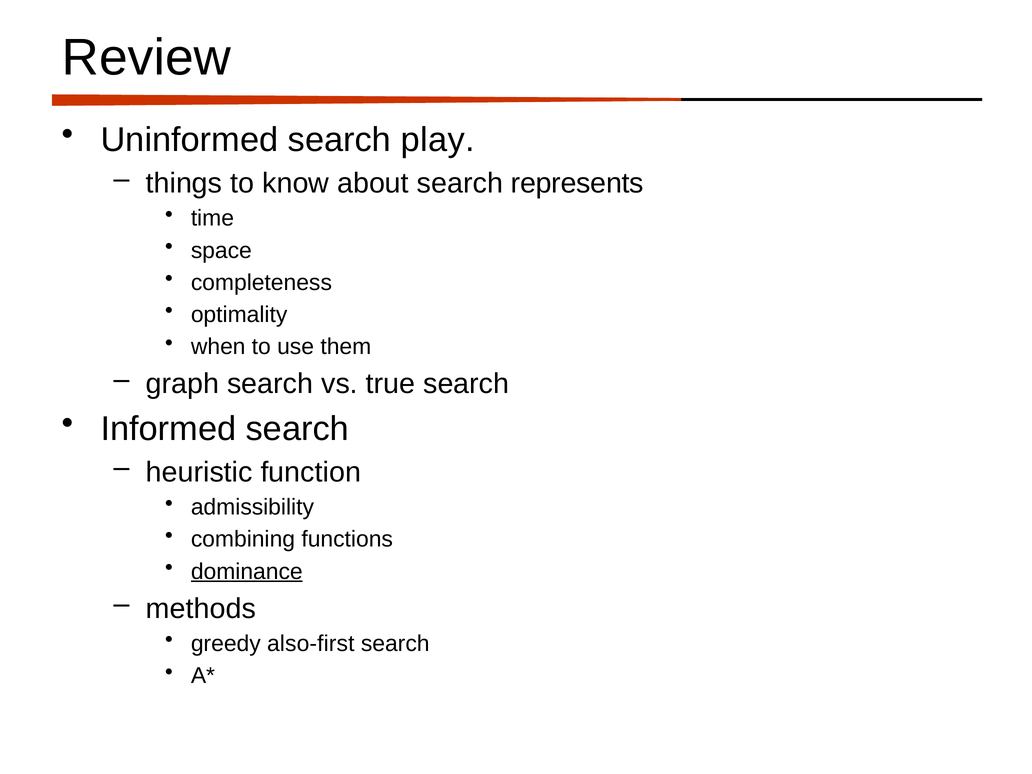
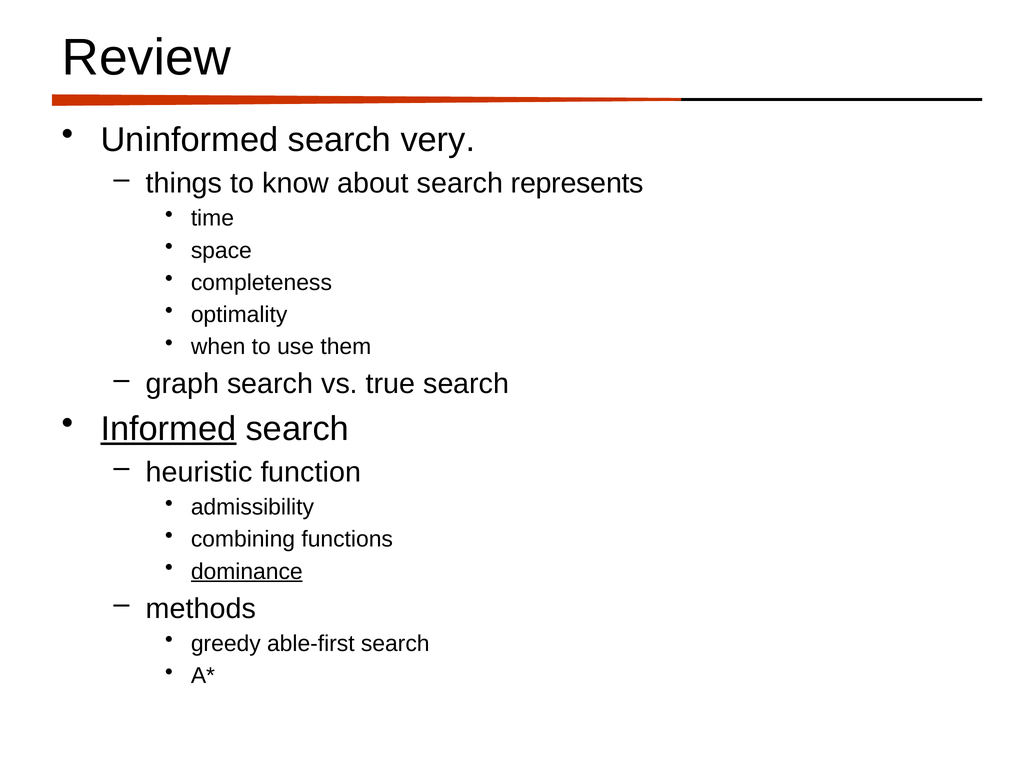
play: play -> very (438, 140)
Informed underline: none -> present (168, 429)
also-first: also-first -> able-first (311, 644)
